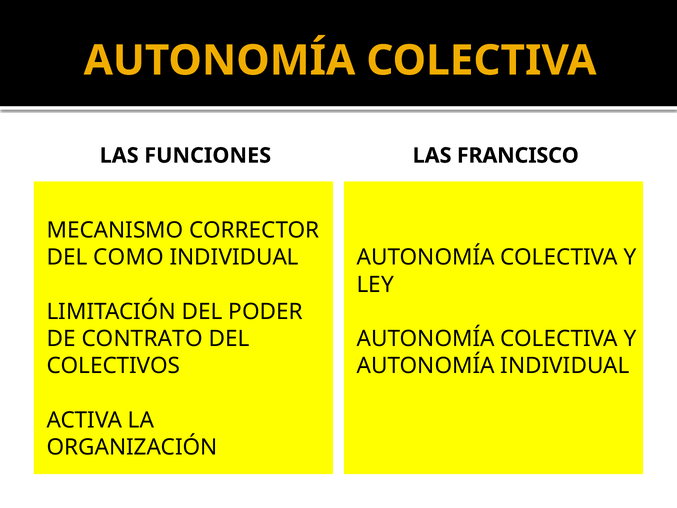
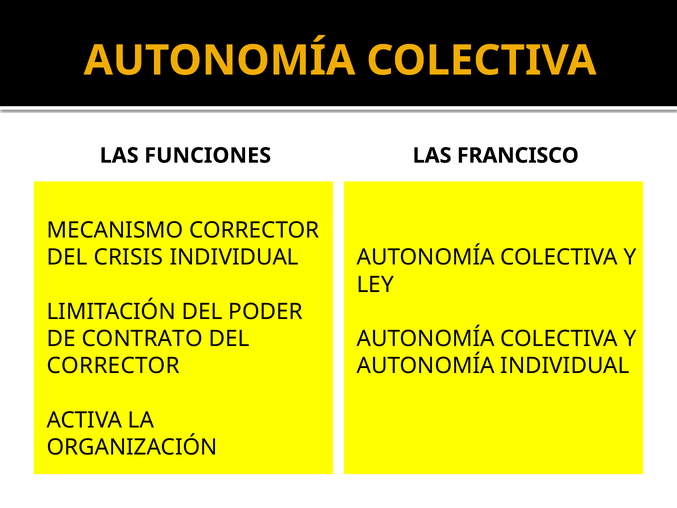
COMO: COMO -> CRISIS (128, 257)
COLECTIVOS: COLECTIVOS -> CORRECTOR (113, 366)
